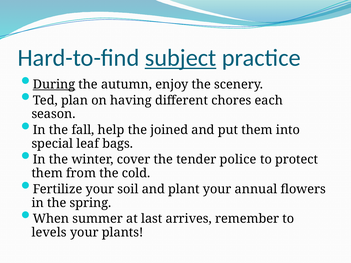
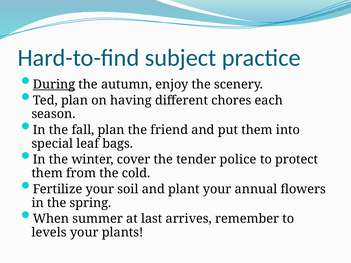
subject underline: present -> none (181, 58)
fall help: help -> plan (111, 130)
joined: joined -> friend (169, 130)
